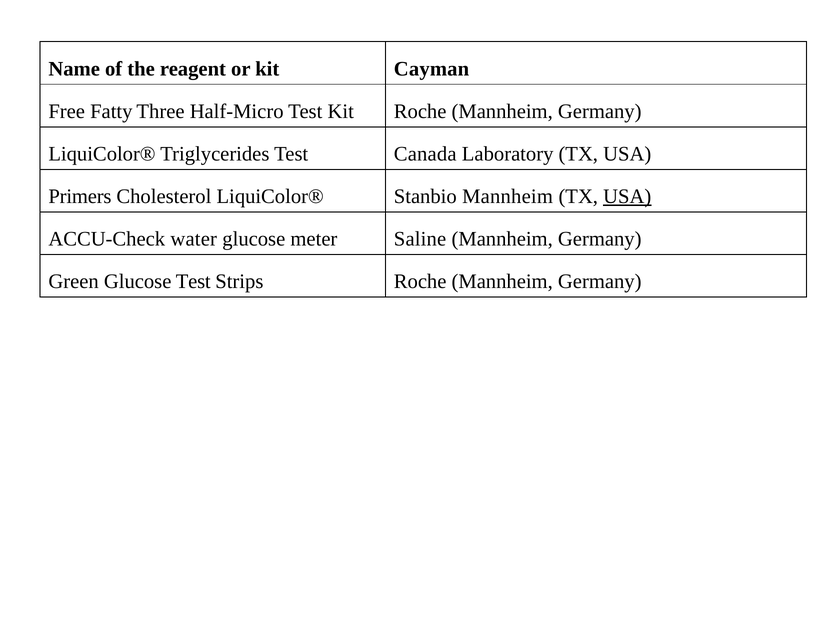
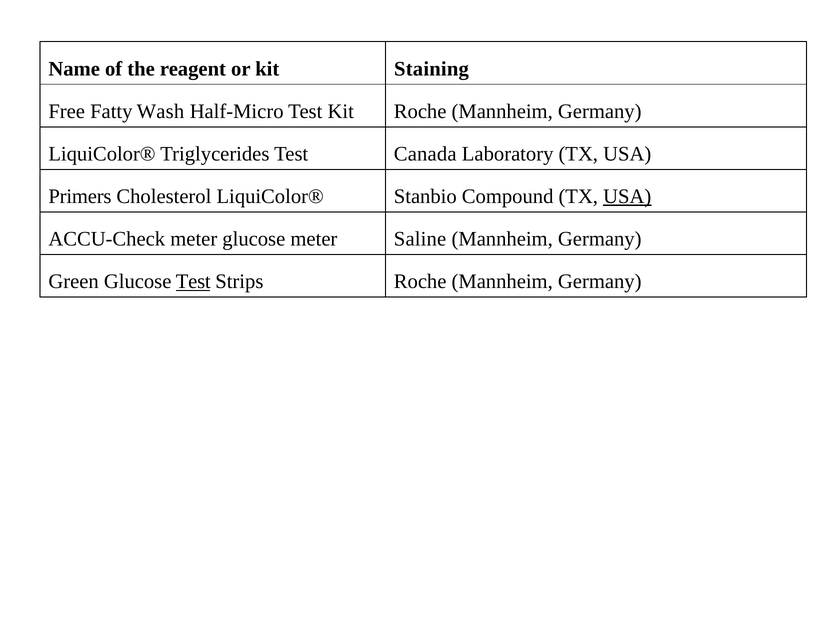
Cayman: Cayman -> Staining (431, 69)
Three: Three -> Wash (160, 111)
Stanbio Mannheim: Mannheim -> Compound (508, 196)
ACCU-Check water: water -> meter (194, 239)
Test underline: none -> present (193, 281)
